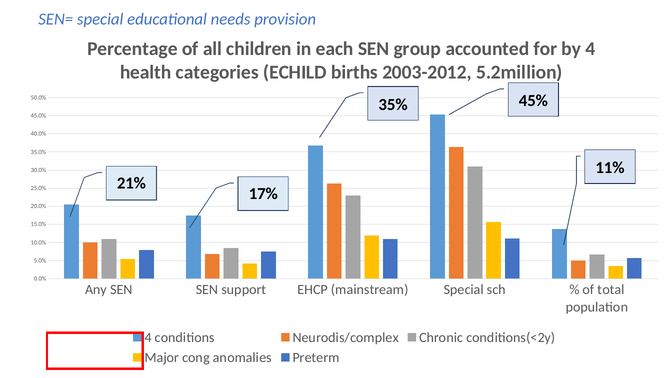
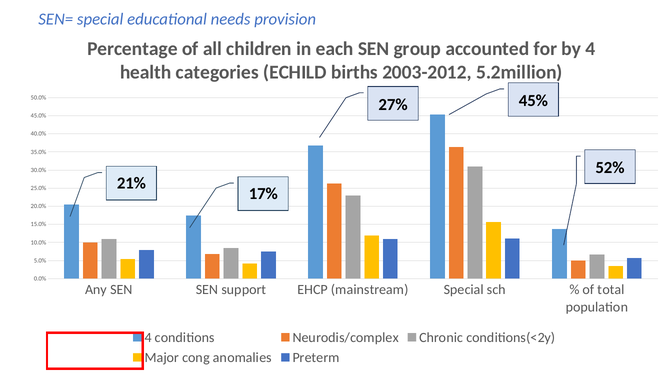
35%: 35% -> 27% (393, 104)
11%: 11% -> 52% (610, 168)
